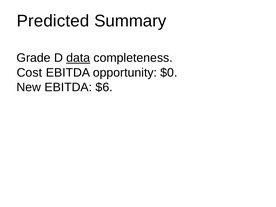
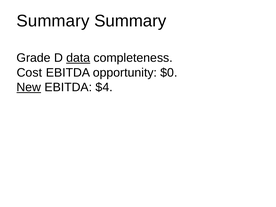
Predicted: Predicted -> Summary (53, 21)
New underline: none -> present (29, 87)
$6: $6 -> $4 (104, 87)
